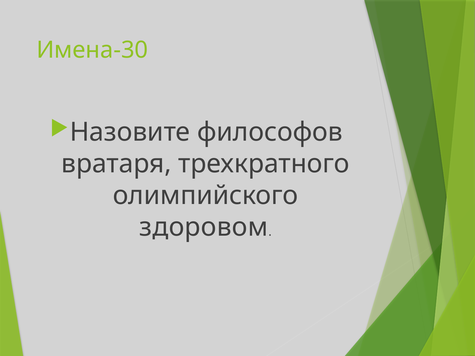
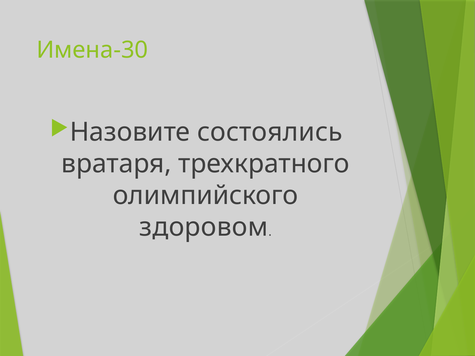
философов: философов -> состоялись (270, 132)
